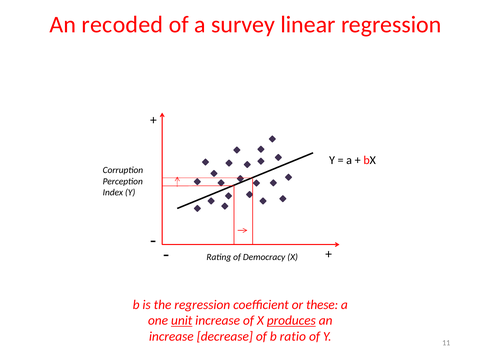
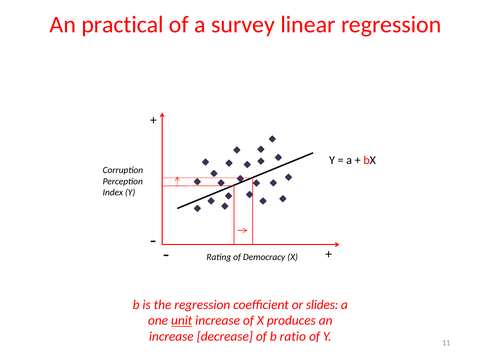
recoded: recoded -> practical (123, 25)
these: these -> slides (322, 305)
produces underline: present -> none (291, 321)
